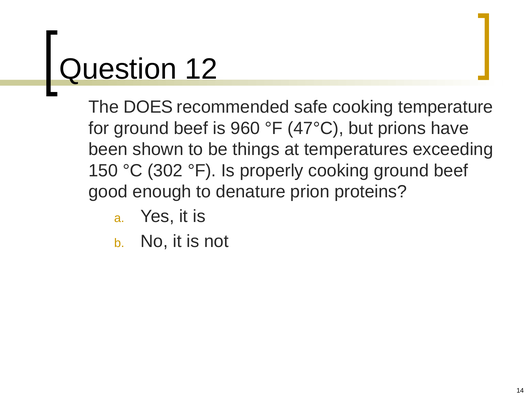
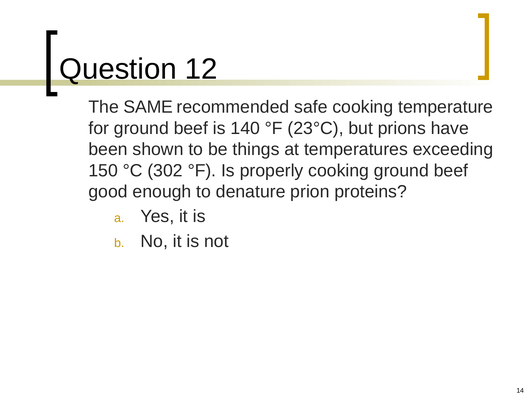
DOES: DOES -> SAME (148, 107)
960: 960 -> 140 (245, 128)
47°C: 47°C -> 23°C (316, 128)
